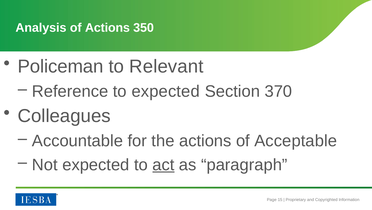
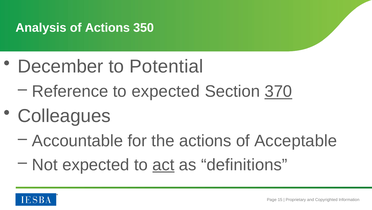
Policeman: Policeman -> December (61, 66)
Relevant: Relevant -> Potential (166, 66)
370 underline: none -> present (278, 91)
paragraph: paragraph -> definitions (244, 164)
